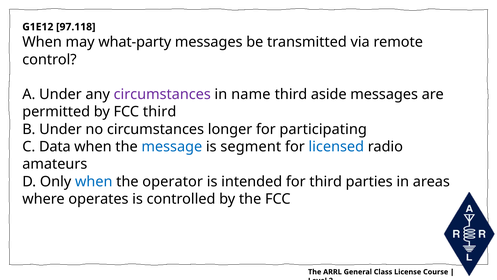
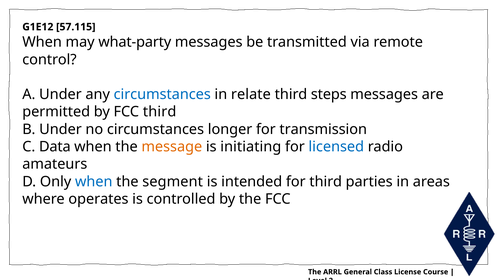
97.118: 97.118 -> 57.115 (76, 27)
circumstances colour: purple -> blue (162, 94)
name: name -> relate (251, 94)
aside: aside -> steps (329, 94)
participating: participating -> transmission (323, 129)
message colour: blue -> orange (172, 146)
segment: segment -> initiating (251, 146)
operator: operator -> segment (173, 181)
